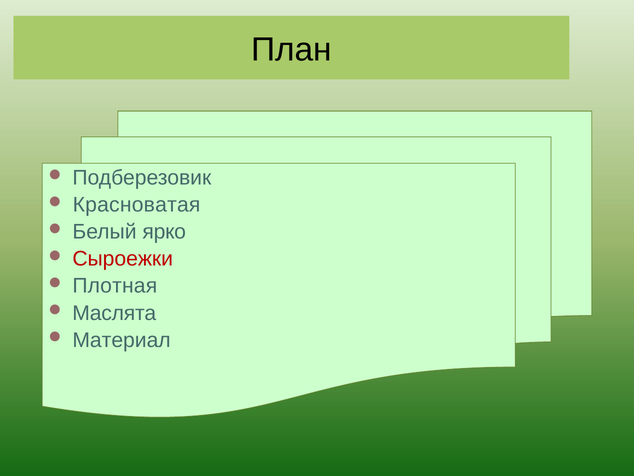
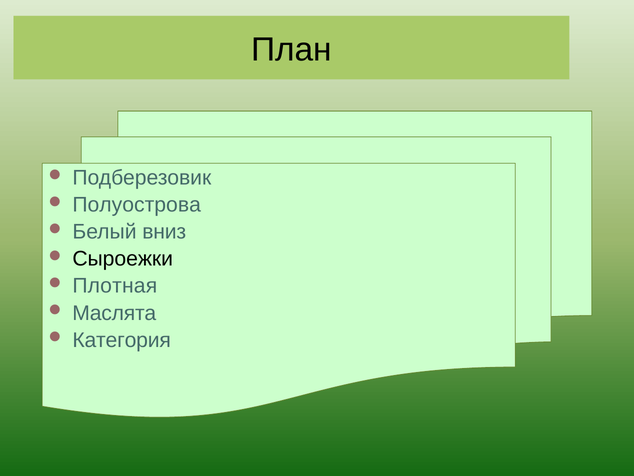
Красноватая: Красноватая -> Полуострова (137, 205)
ярко: ярко -> вниз (164, 232)
Сыроежки colour: red -> black (123, 259)
Материал: Материал -> Категория (122, 340)
